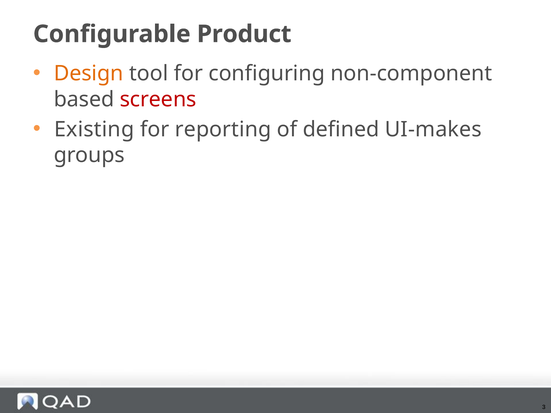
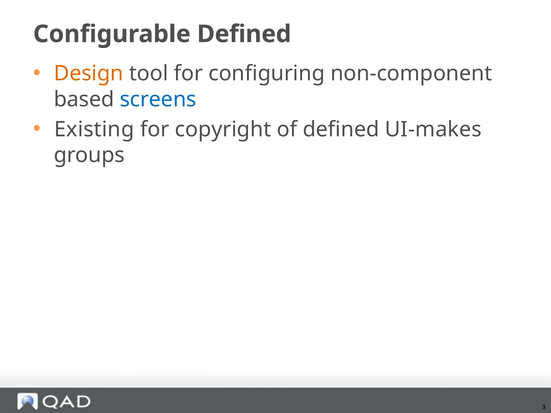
Configurable Product: Product -> Defined (244, 34)
screens colour: red -> blue (158, 99)
reporting: reporting -> copyright (223, 129)
